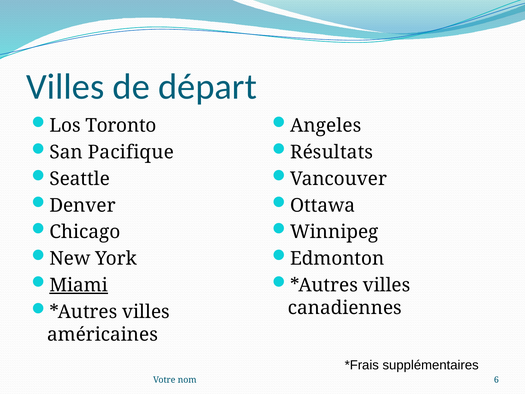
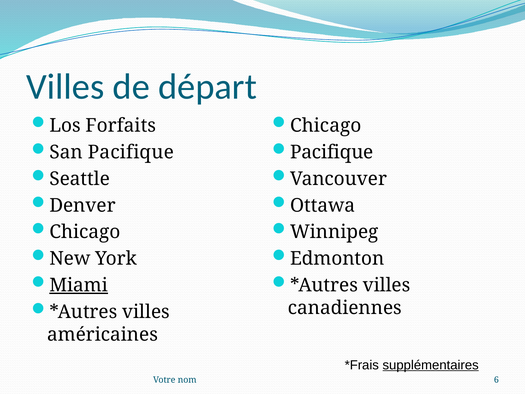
Toronto: Toronto -> Forfaits (121, 126)
Angeles: Angeles -> Chicago (326, 126)
Résultats: Résultats -> Pacifique (332, 152)
supplémentaires underline: none -> present (431, 365)
